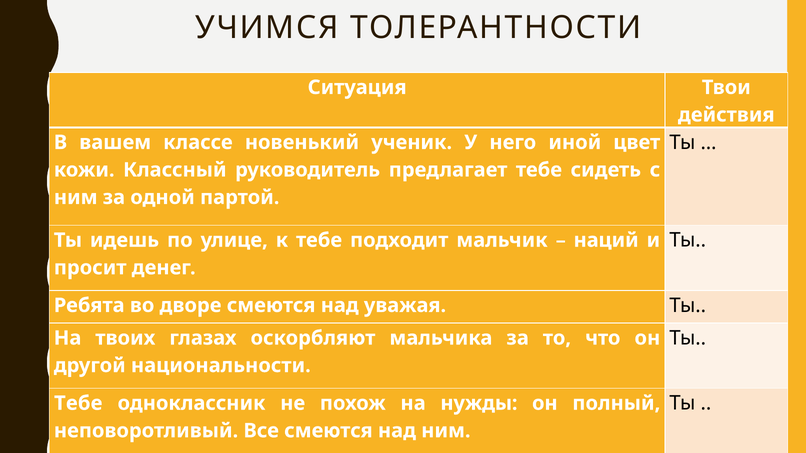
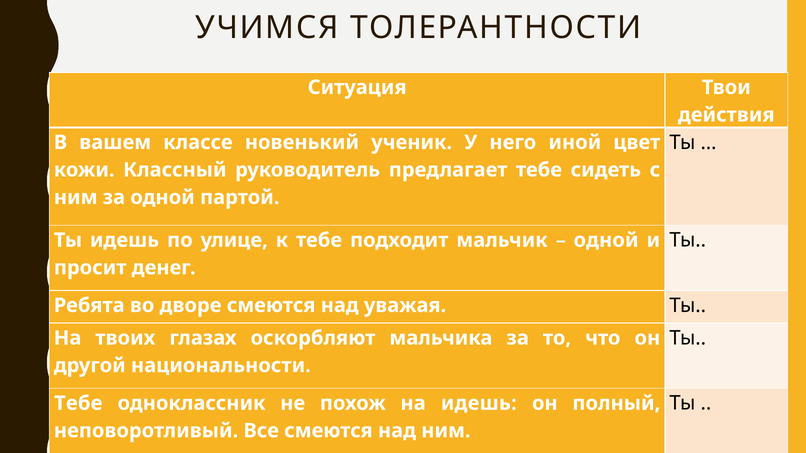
наций: наций -> одной (606, 240)
на нужды: нужды -> идешь (479, 404)
